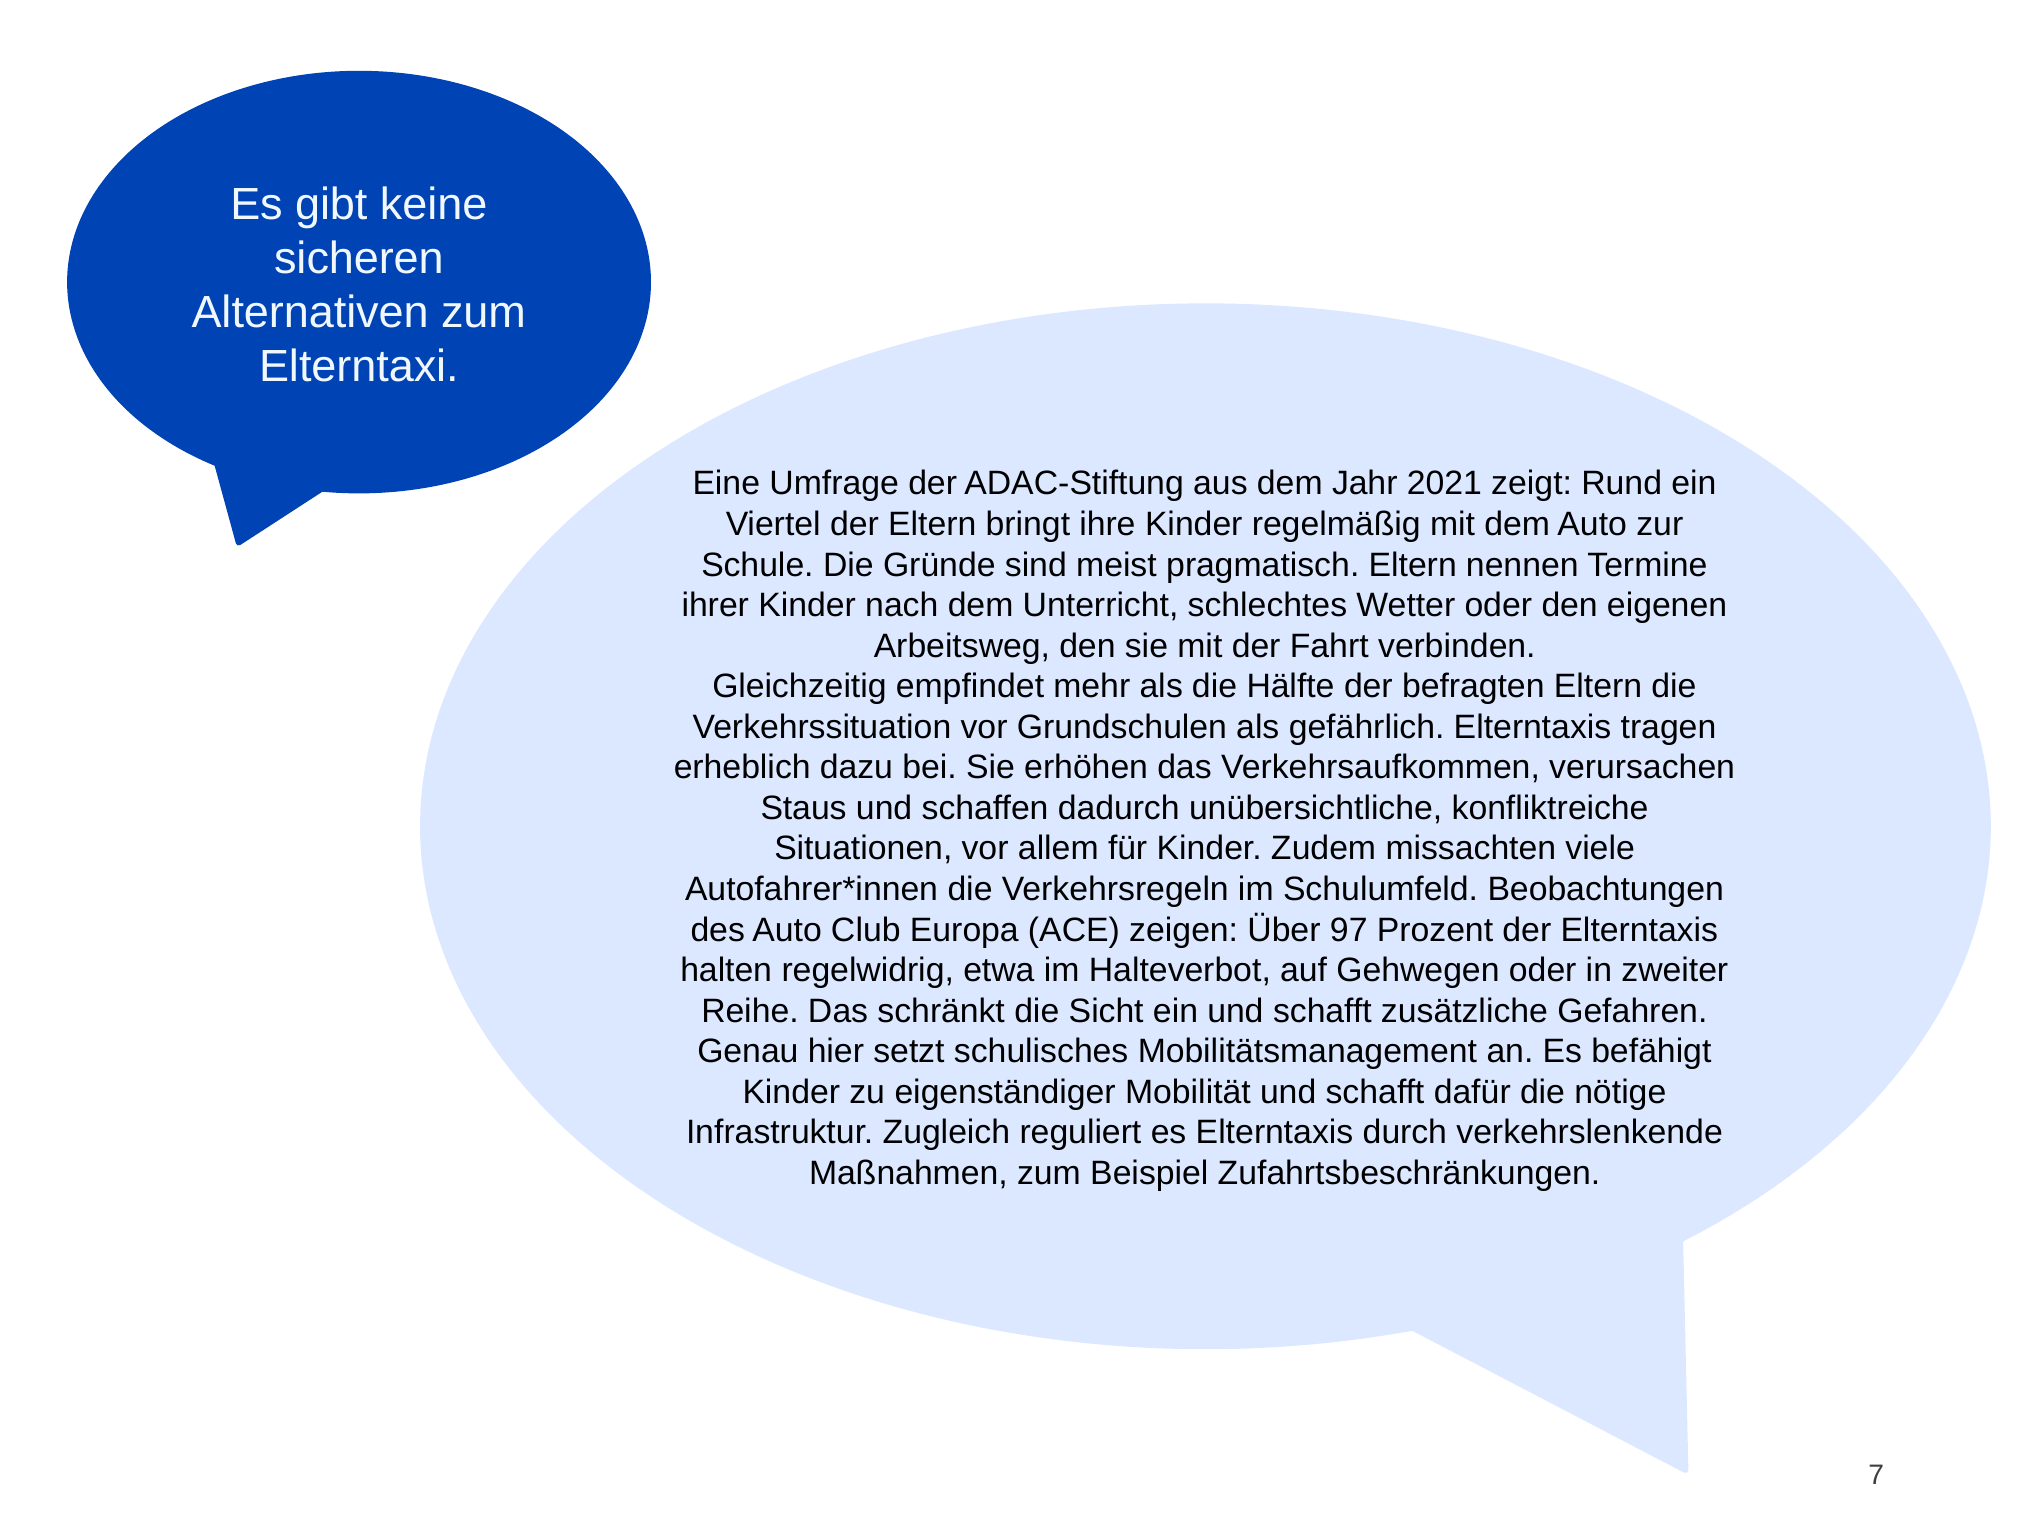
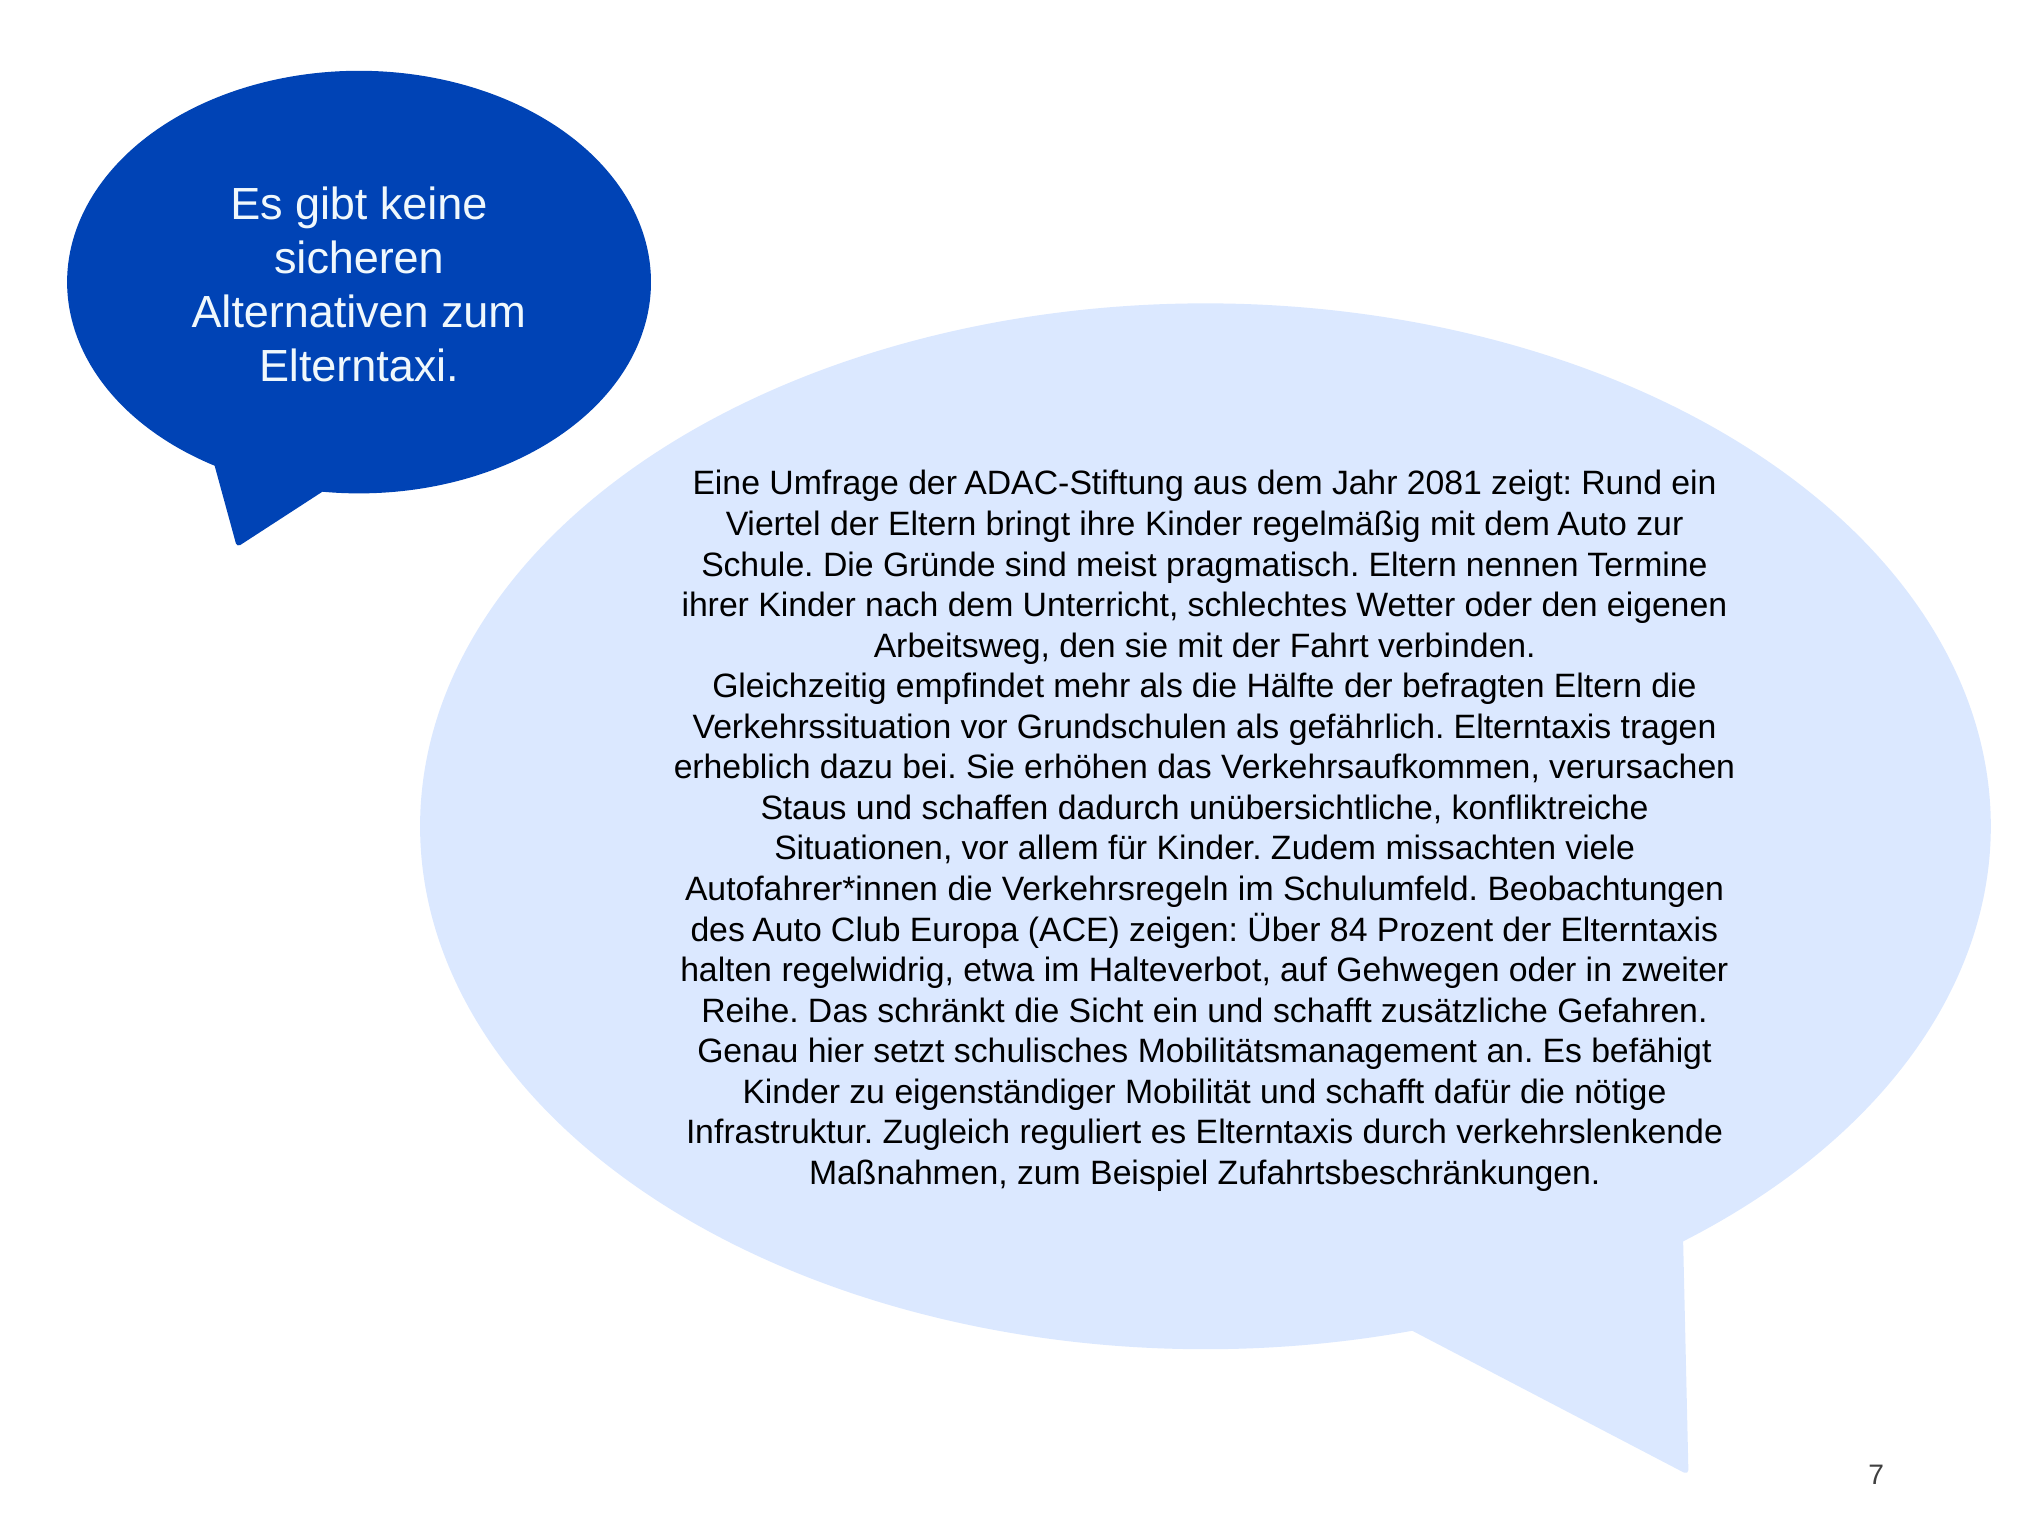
2021: 2021 -> 2081 (1444, 484)
97: 97 -> 84 (1349, 930)
